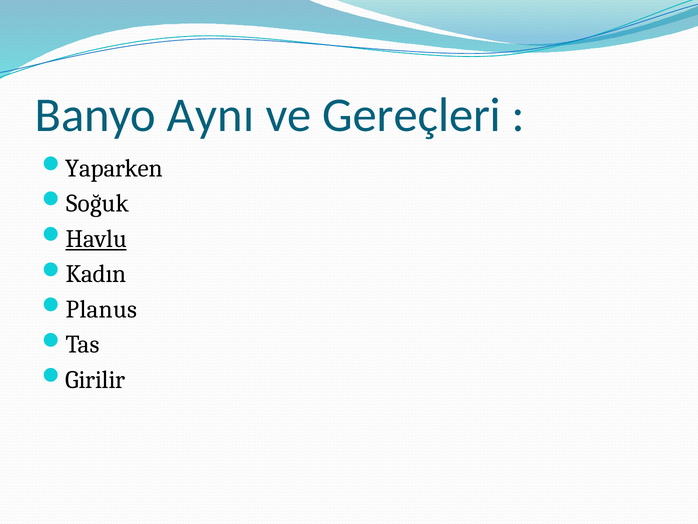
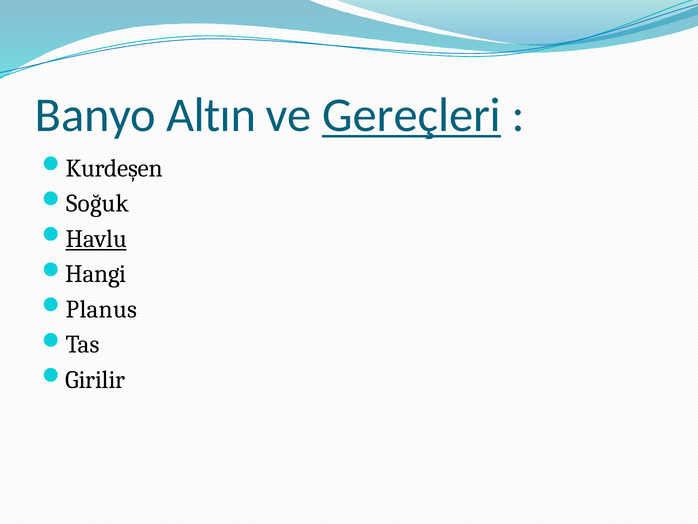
Aynı: Aynı -> Altın (211, 115)
Gereçleri underline: none -> present (412, 115)
Yaparken: Yaparken -> Kurdeşen (114, 168)
Kadın: Kadın -> Hangi (96, 274)
